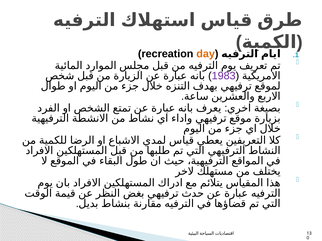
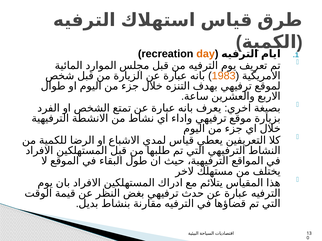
1983 colour: purple -> orange (224, 76)
